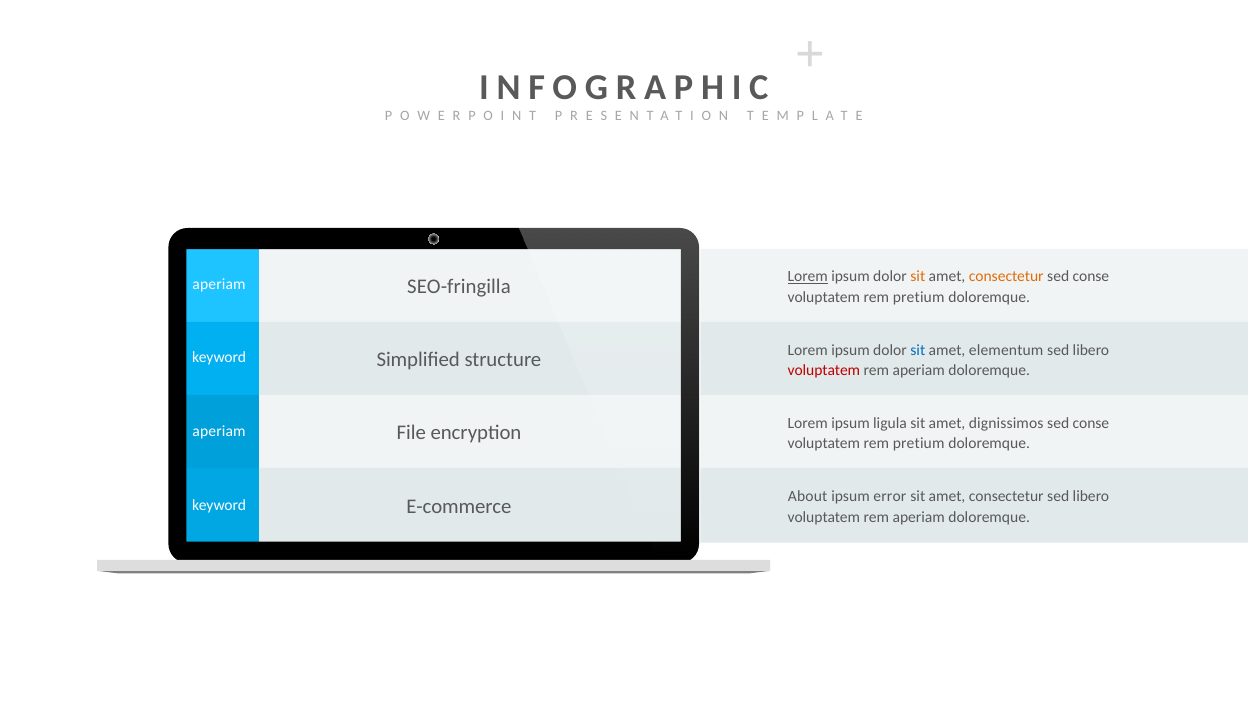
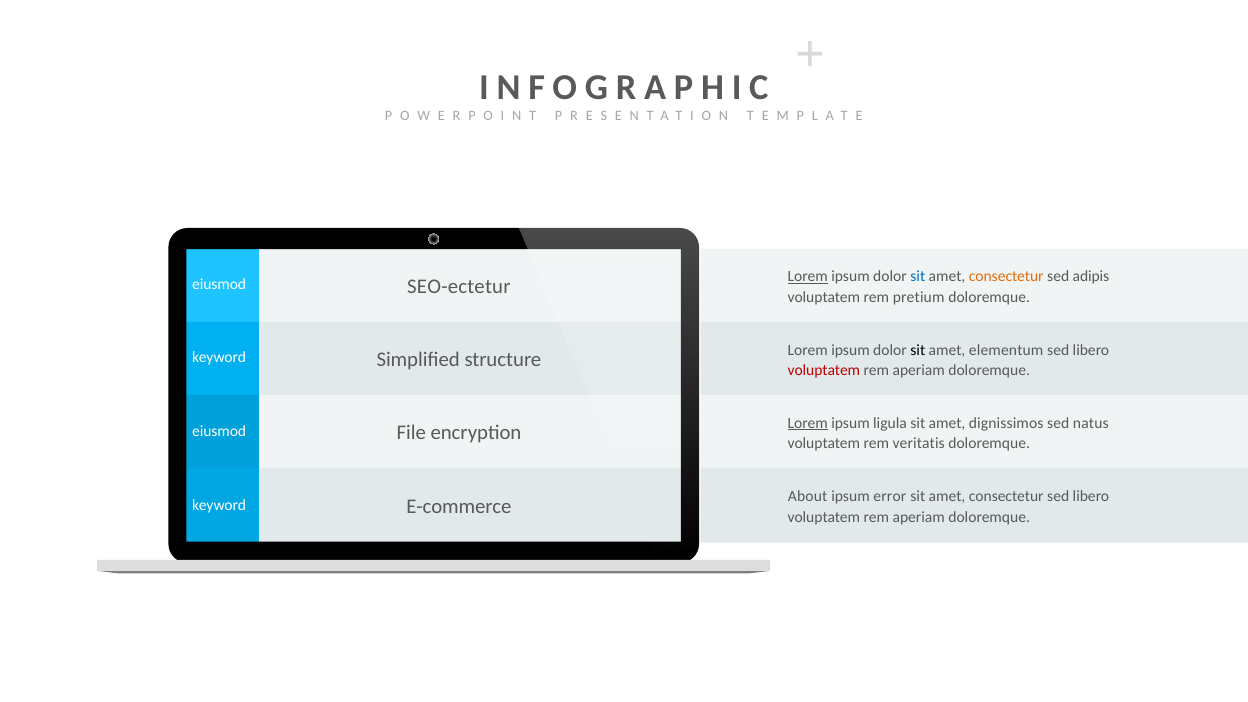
sit colour: orange -> blue (918, 277)
conse: conse -> adipis (1091, 277)
aperiam: aperiam -> eiusmod (219, 284)
SEO-fringilla: SEO-fringilla -> SEO-ectetur (459, 287)
sit colour: blue -> black (918, 350)
Lorem underline: none -> present (808, 423)
conse: conse -> natus (1091, 423)
aperiam: aperiam -> eiusmod (219, 431)
pretium: pretium -> veritatis (919, 443)
